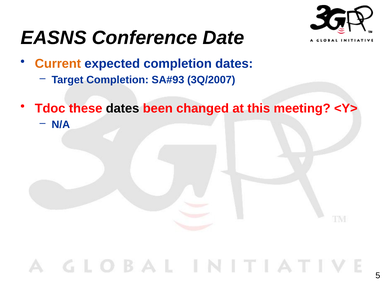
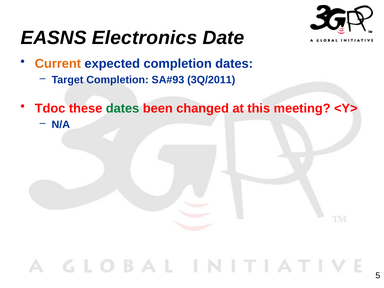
Conference: Conference -> Electronics (145, 38)
3Q/2007: 3Q/2007 -> 3Q/2011 (211, 80)
dates colour: black -> green (123, 108)
